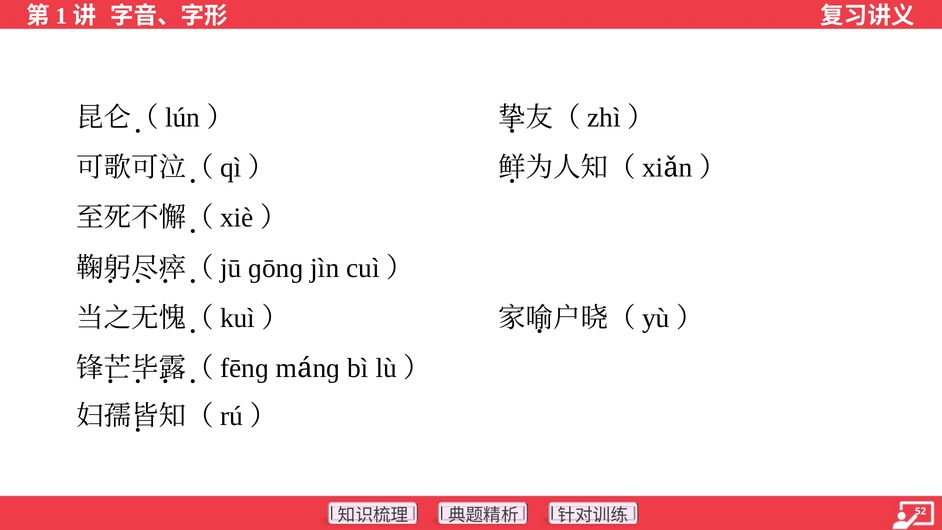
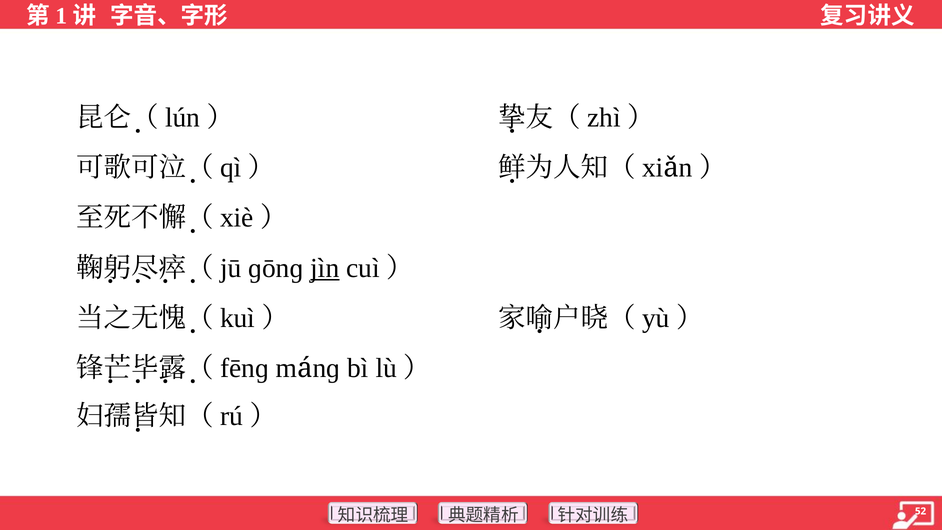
jìn underline: none -> present (325, 268)
